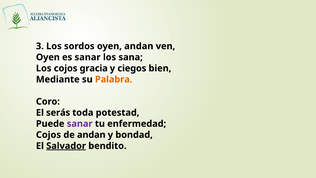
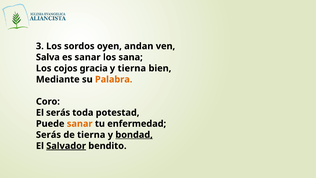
Oyen: Oyen -> Salva (48, 57)
y ciegos: ciegos -> tierna (132, 68)
sanar colour: purple -> orange (80, 124)
Cojos: Cojos -> Serás (48, 135)
de andan: andan -> tierna (91, 135)
bondad underline: none -> present (134, 135)
